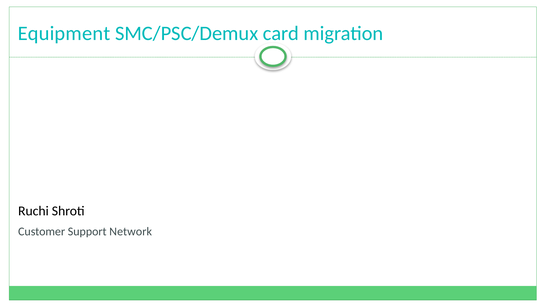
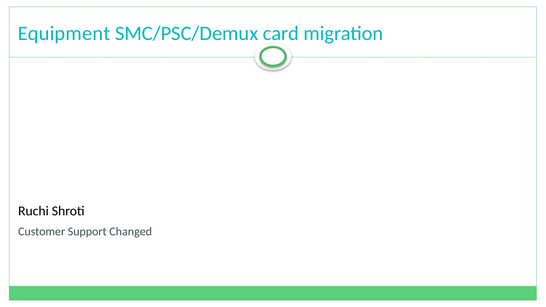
Network: Network -> Changed (131, 232)
